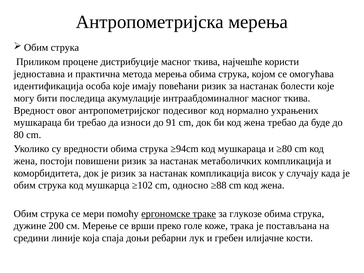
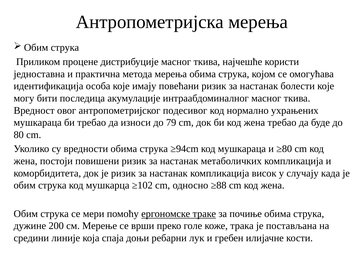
91: 91 -> 79 (171, 123)
глукозе: глукозе -> почиње (246, 214)
